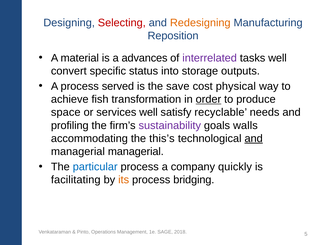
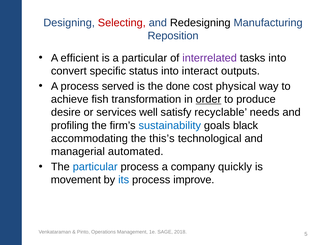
Redesigning colour: orange -> black (200, 23)
material: material -> efficient (80, 58)
a advances: advances -> particular (144, 58)
tasks well: well -> into (277, 58)
storage: storage -> interact (200, 71)
save: save -> done (178, 86)
space: space -> desire (66, 112)
sustainability colour: purple -> blue (170, 126)
walls: walls -> black (246, 126)
and underline: present -> none (254, 139)
managerial managerial: managerial -> automated (136, 152)
facilitating: facilitating -> movement (76, 180)
its colour: orange -> blue (124, 180)
bridging: bridging -> improve (194, 180)
